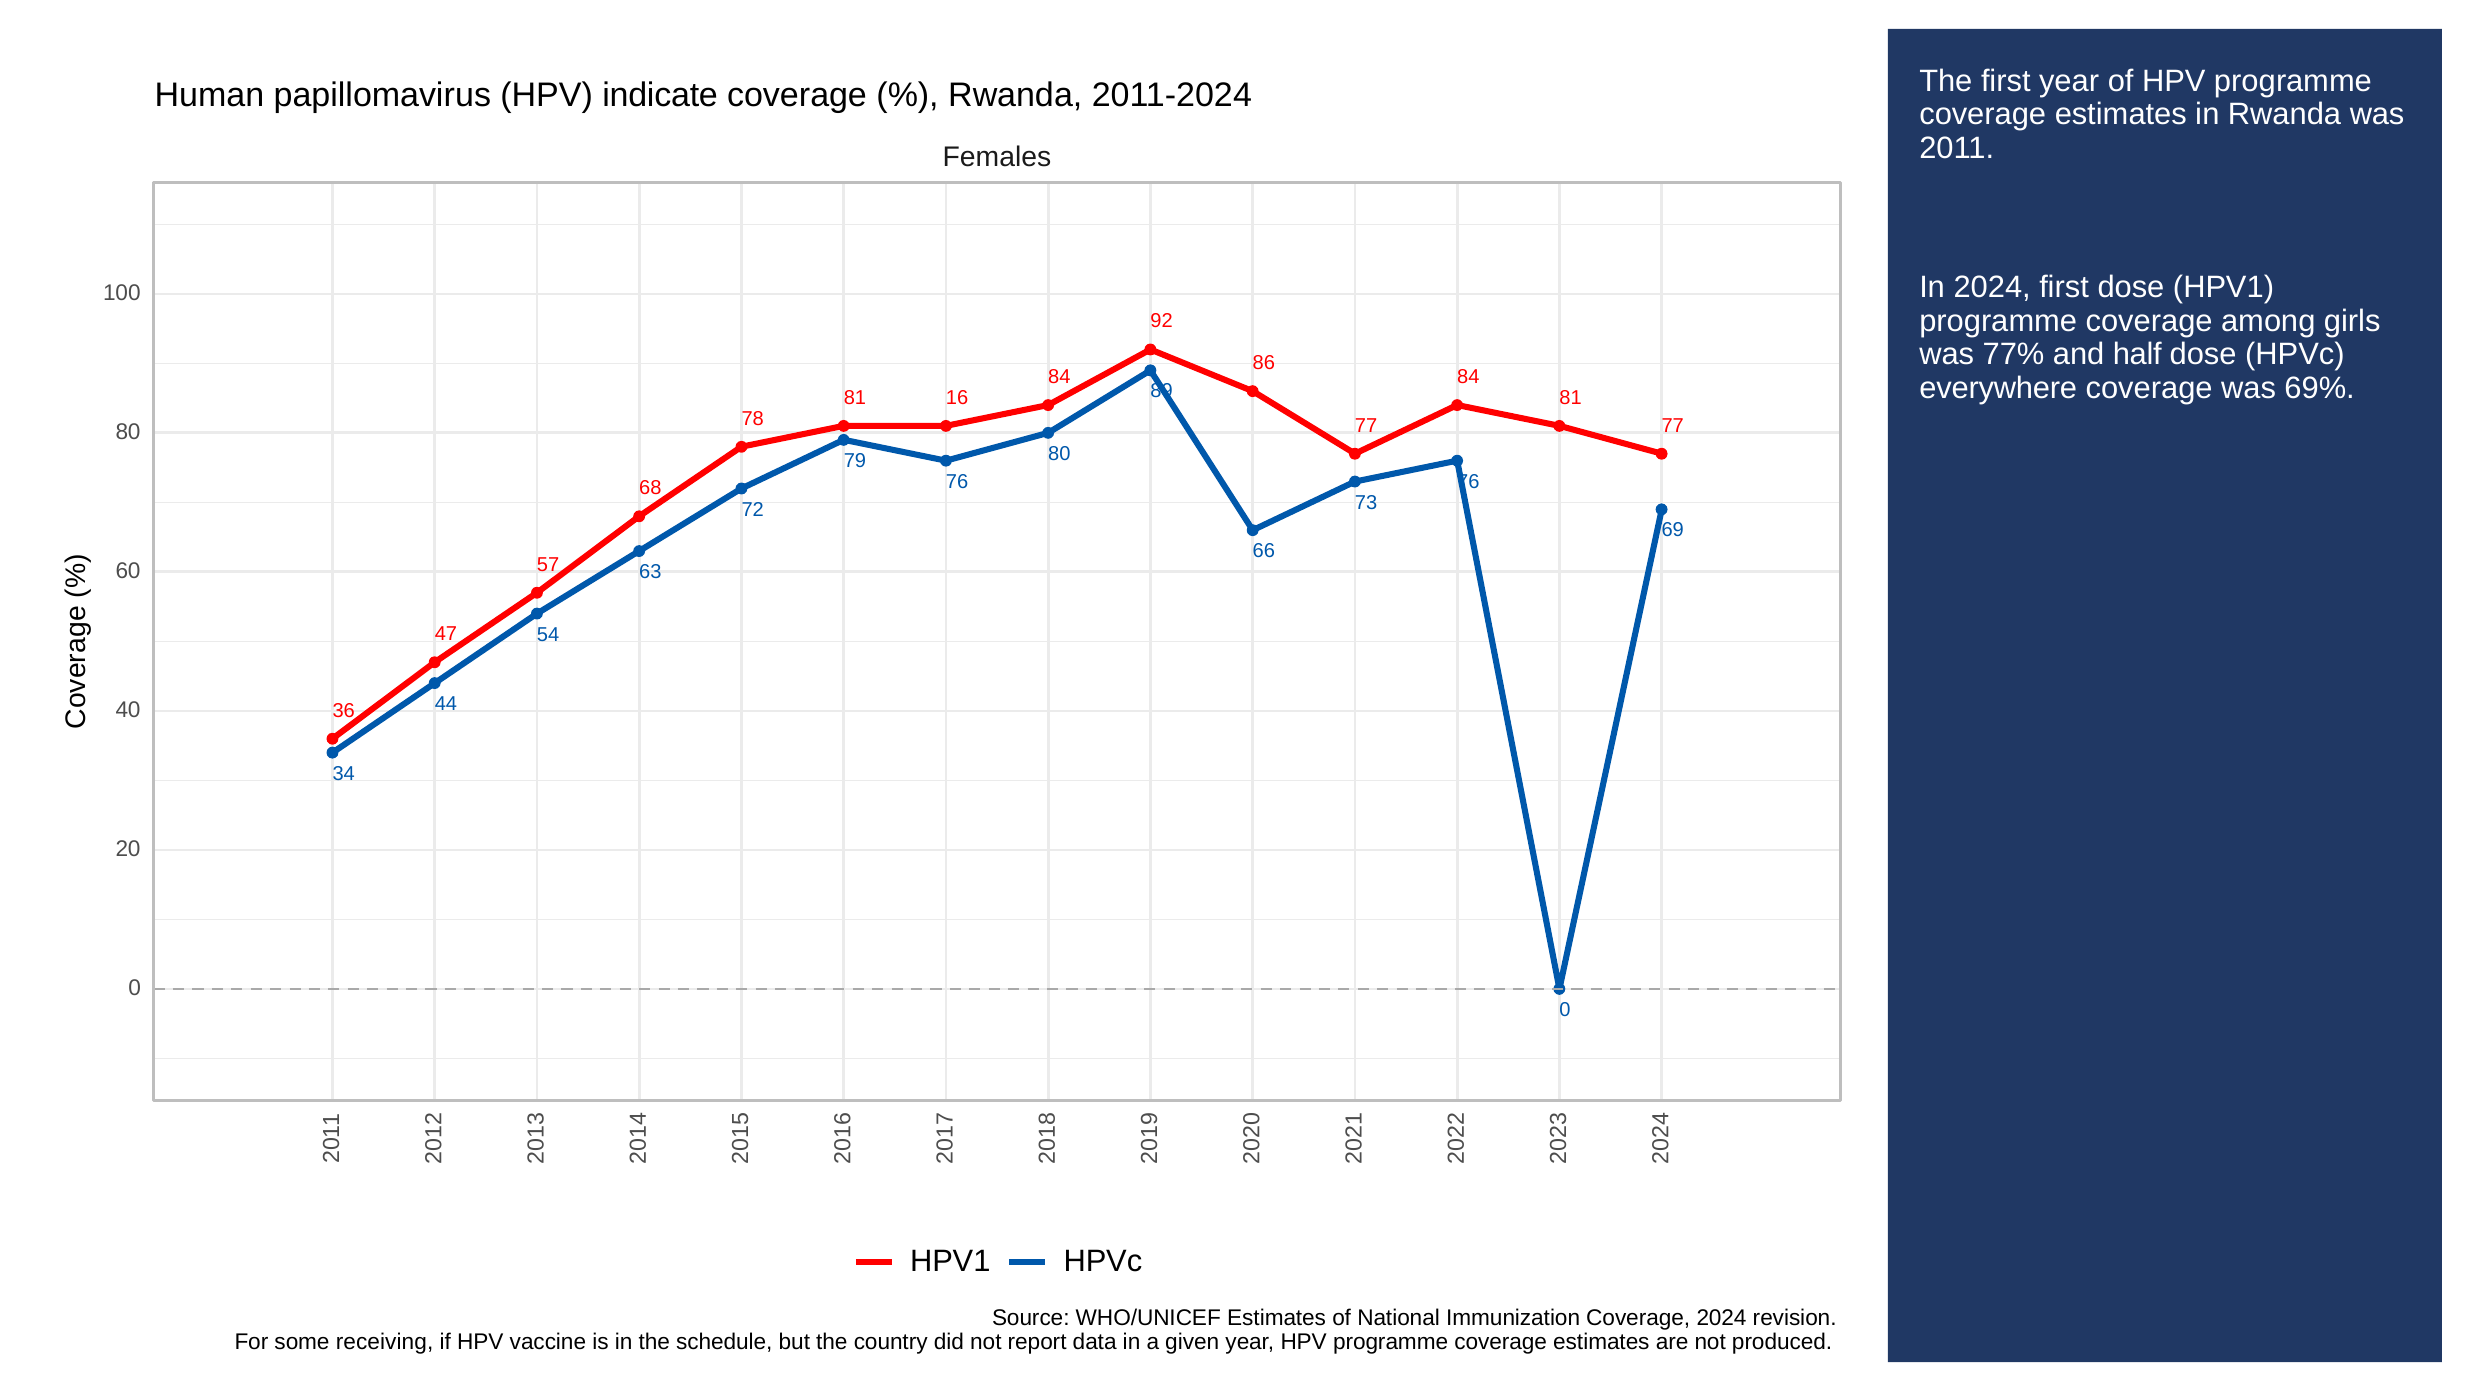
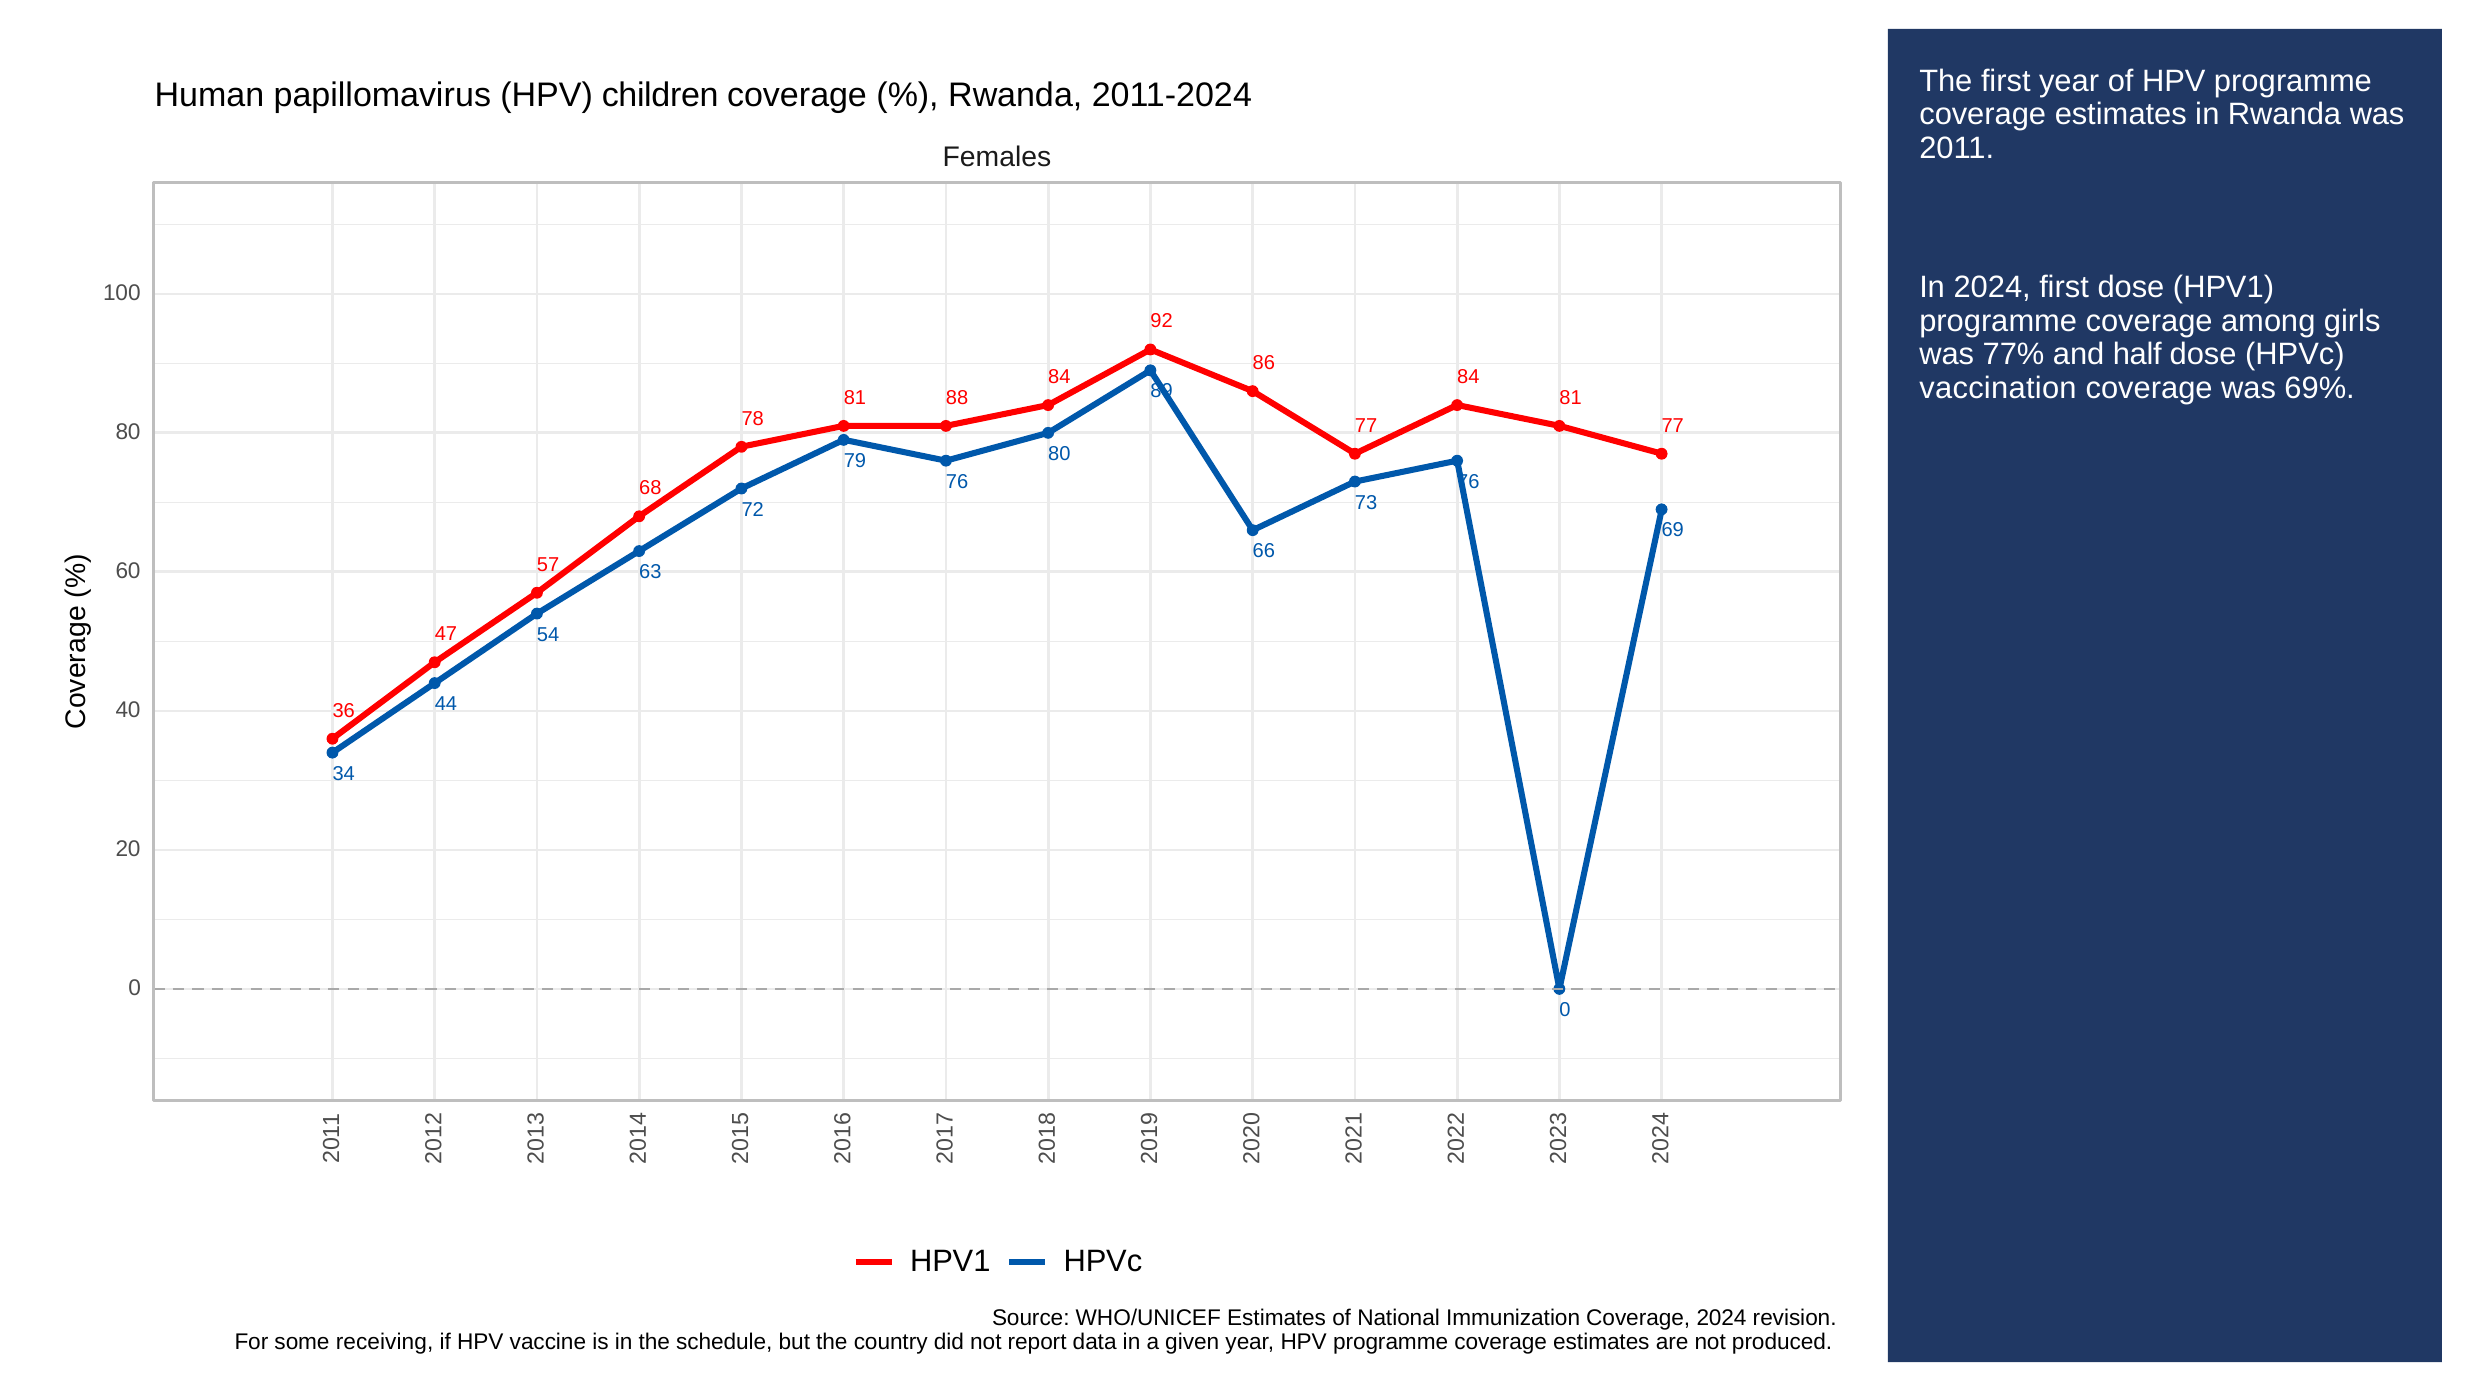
indicate: indicate -> children (660, 96)
everywhere: everywhere -> vaccination (1998, 388)
16: 16 -> 88 (957, 398)
